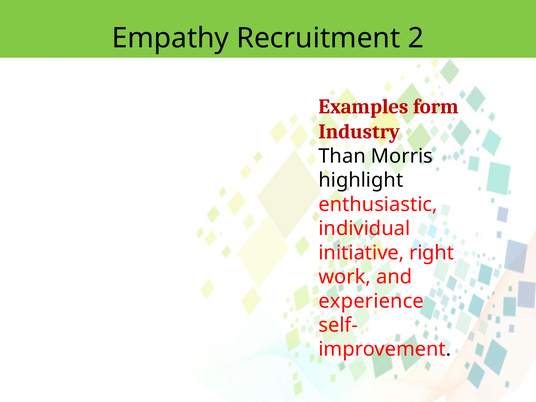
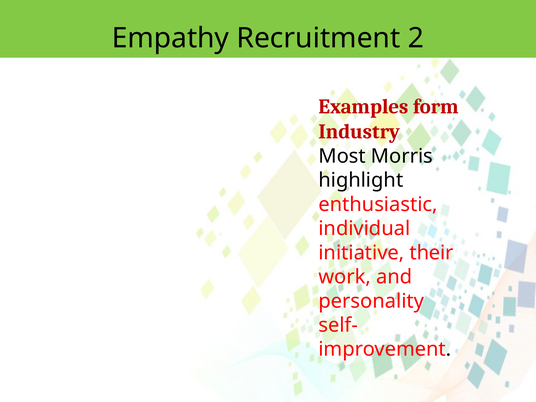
Than: Than -> Most (342, 156)
right: right -> their (432, 253)
experience: experience -> personality (371, 301)
